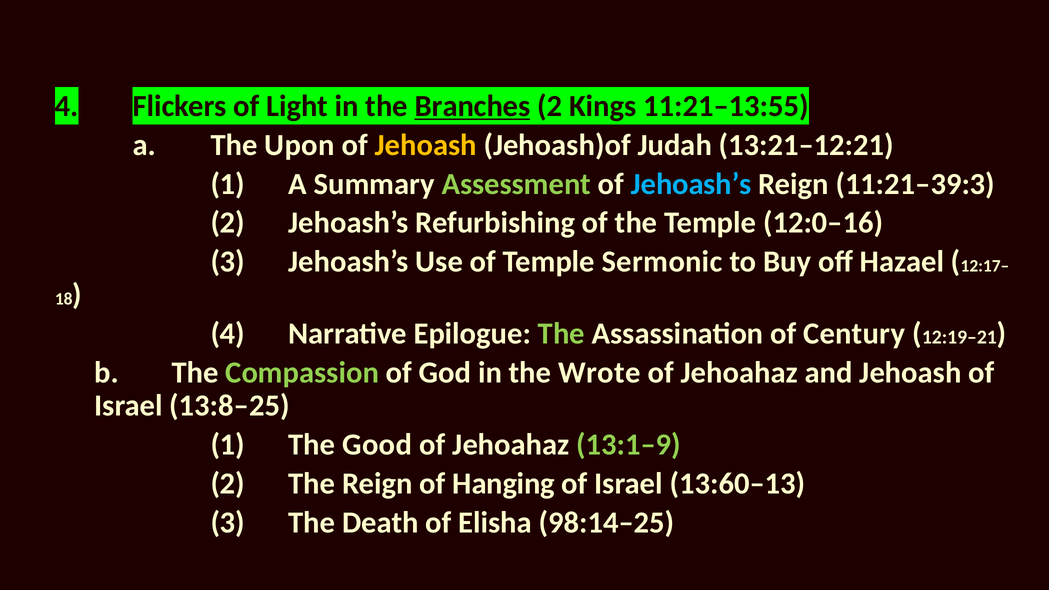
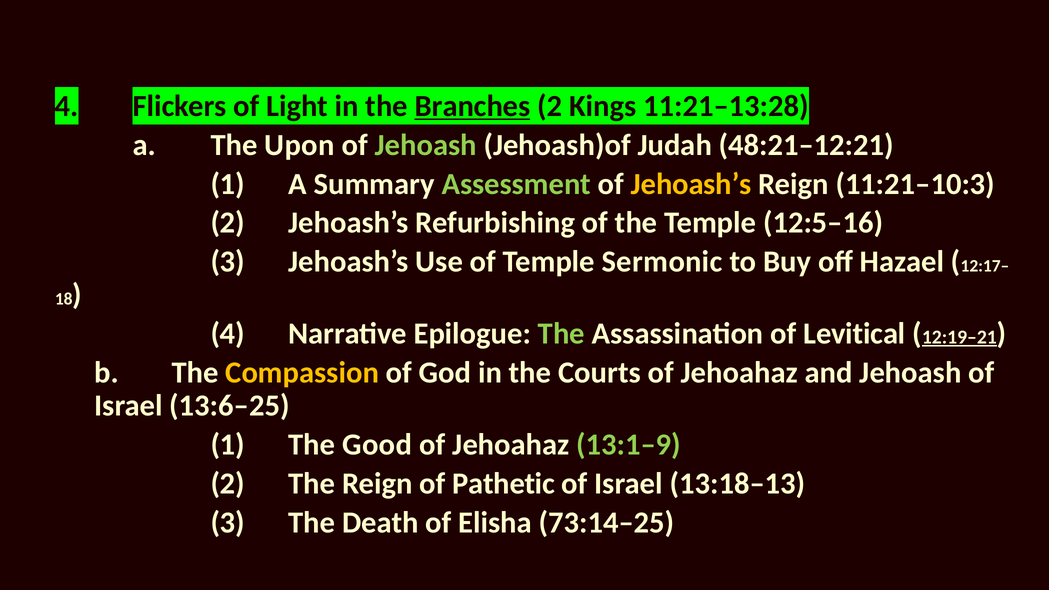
11:21–13:55: 11:21–13:55 -> 11:21–13:28 (726, 106)
Jehoash colour: yellow -> light green (426, 145)
13:21–12:21: 13:21–12:21 -> 48:21–12:21 (806, 145)
Jehoash’s colour: light blue -> yellow (691, 184)
11:21–39:3: 11:21–39:3 -> 11:21–10:3 (915, 184)
12:0–16: 12:0–16 -> 12:5–16 (823, 223)
Century: Century -> Levitical (854, 334)
12:19–21 underline: none -> present (959, 337)
Compassion colour: light green -> yellow (302, 373)
Wrote: Wrote -> Courts (599, 373)
13:8–25: 13:8–25 -> 13:6–25 (230, 406)
Hanging: Hanging -> Pathetic (504, 484)
13:60–13: 13:60–13 -> 13:18–13 (737, 484)
98:14–25: 98:14–25 -> 73:14–25 (607, 523)
